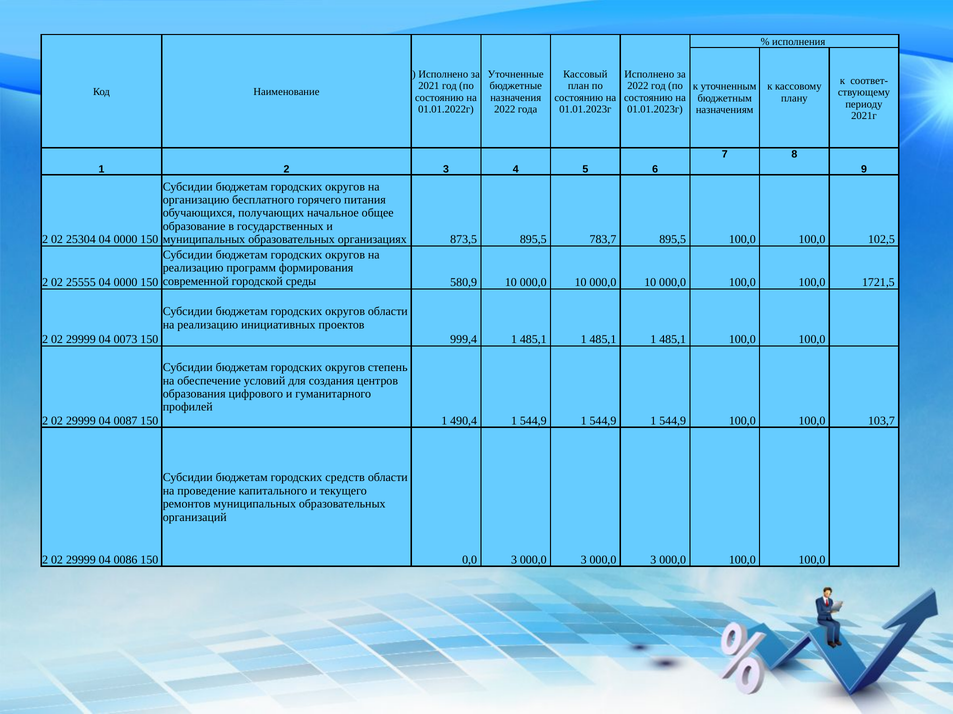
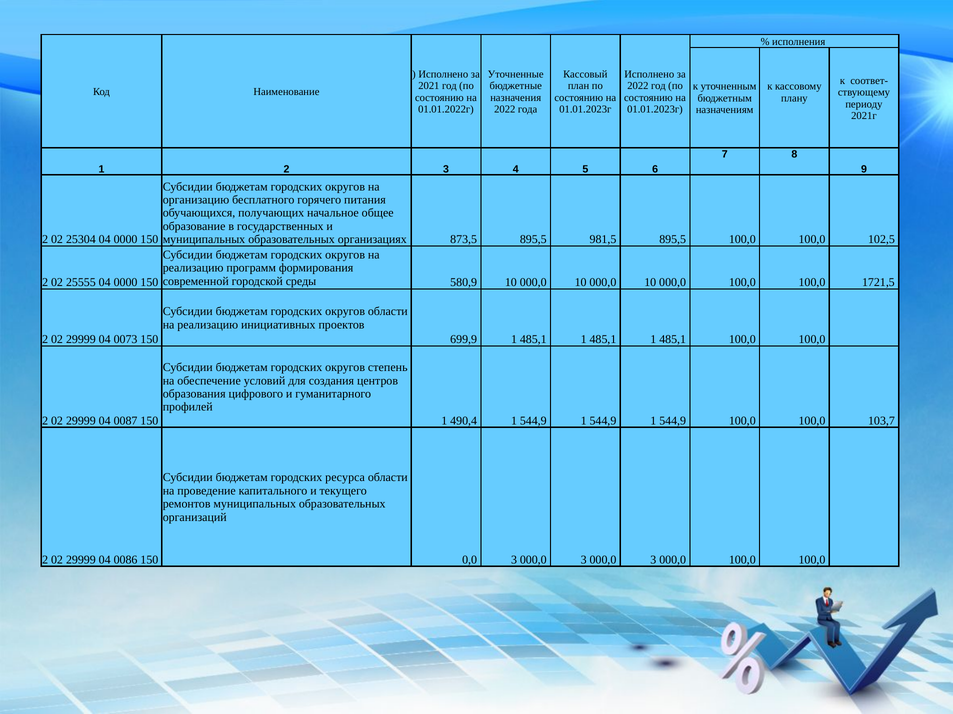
783,7: 783,7 -> 981,5 (603, 240)
999,4: 999,4 -> 699,9 (464, 340)
средств: средств -> ресурса (345, 478)
